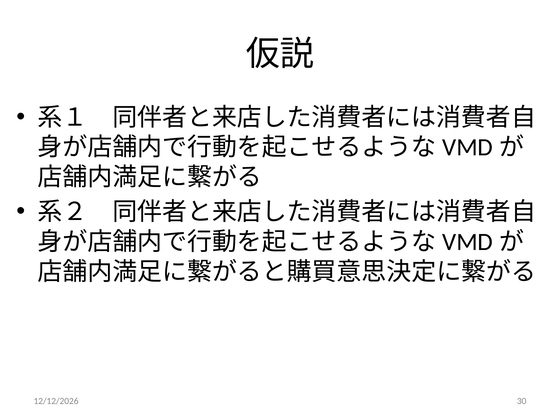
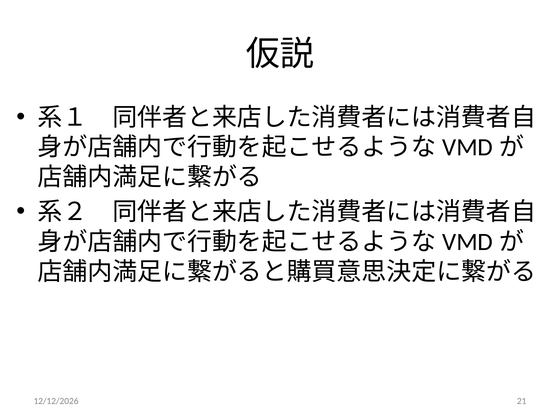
30: 30 -> 21 (522, 401)
